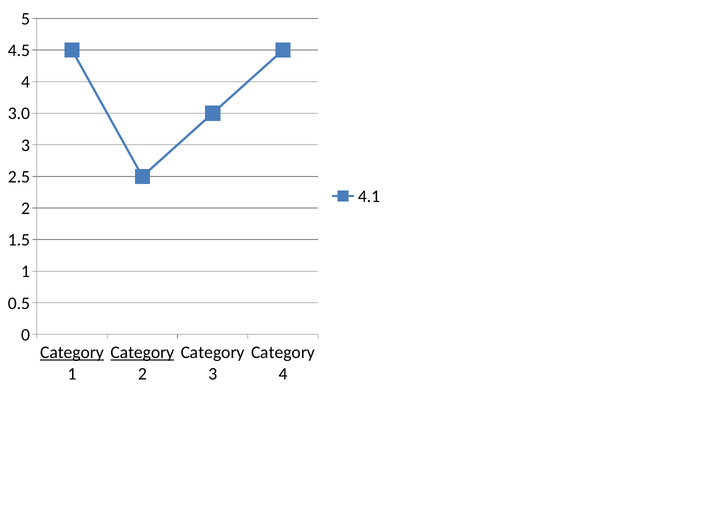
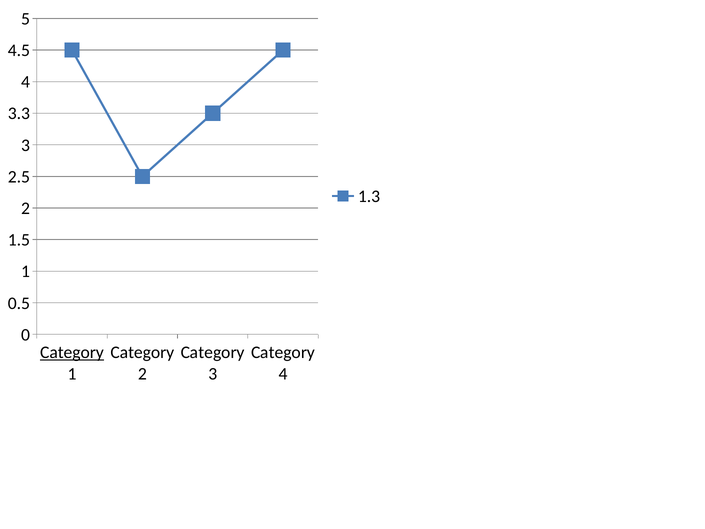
3.0: 3.0 -> 3.3 (19, 114)
4.1: 4.1 -> 1.3 (369, 196)
Category underline: present -> none (142, 352)
